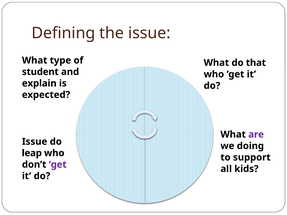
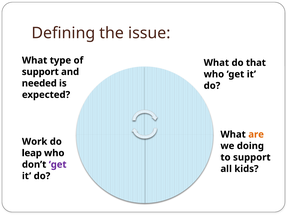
student: student -> support (40, 72)
explain: explain -> needed (39, 83)
are colour: purple -> orange (256, 135)
Issue: Issue -> Work (35, 142)
